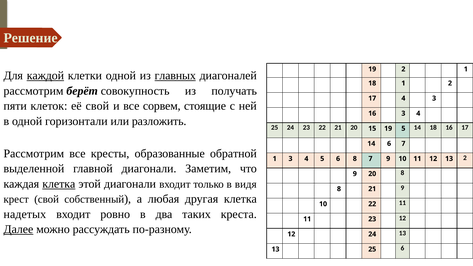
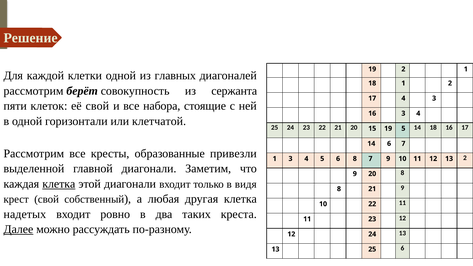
каждой underline: present -> none (45, 76)
главных underline: present -> none (175, 76)
получать: получать -> сержанта (234, 91)
сорвем: сорвем -> набора (162, 106)
разложить: разложить -> клетчатой (159, 121)
обратной: обратной -> привезли (233, 153)
